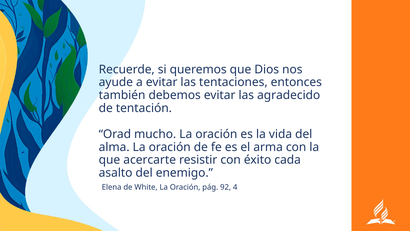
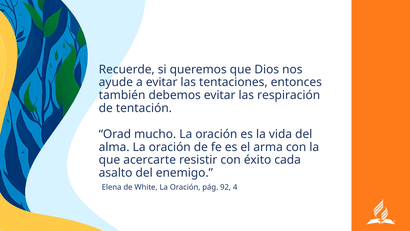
agradecido: agradecido -> respiración (289, 95)
